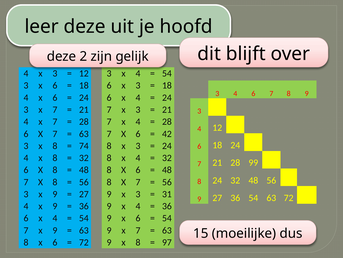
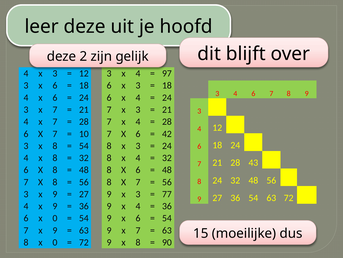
54: 54 -> 97 (167, 73)
63: 63 -> 10 (84, 133)
74: 74 -> 54 (84, 145)
99: 99 -> 43 (253, 162)
31: 31 -> 77 (167, 194)
4: 4 -> 0 (55, 218)
6: 6 -> 0 (55, 242)
97: 97 -> 90 (167, 242)
